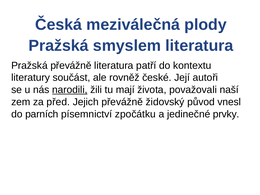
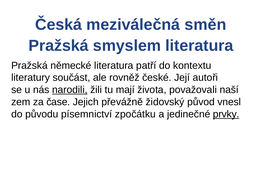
plody: plody -> směn (205, 25)
Pražská převážně: převážně -> německé (71, 66)
před: před -> čase (58, 102)
parních: parních -> původu (42, 114)
prvky underline: none -> present (226, 114)
